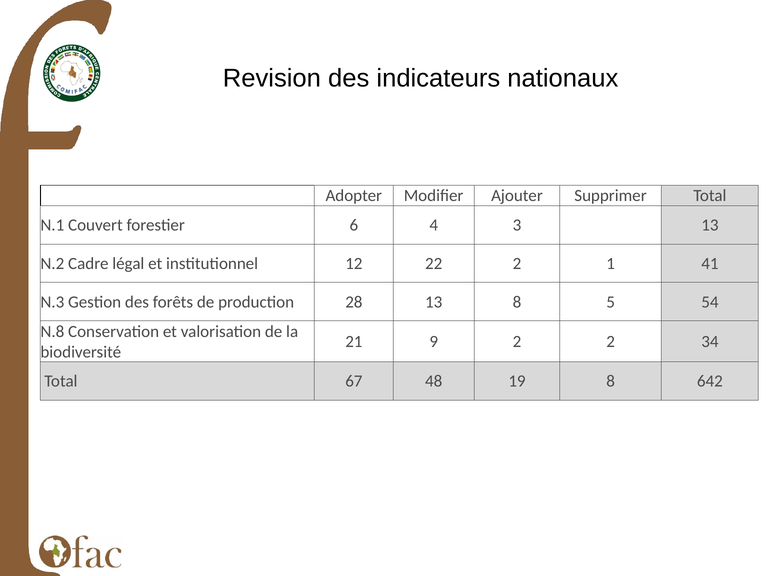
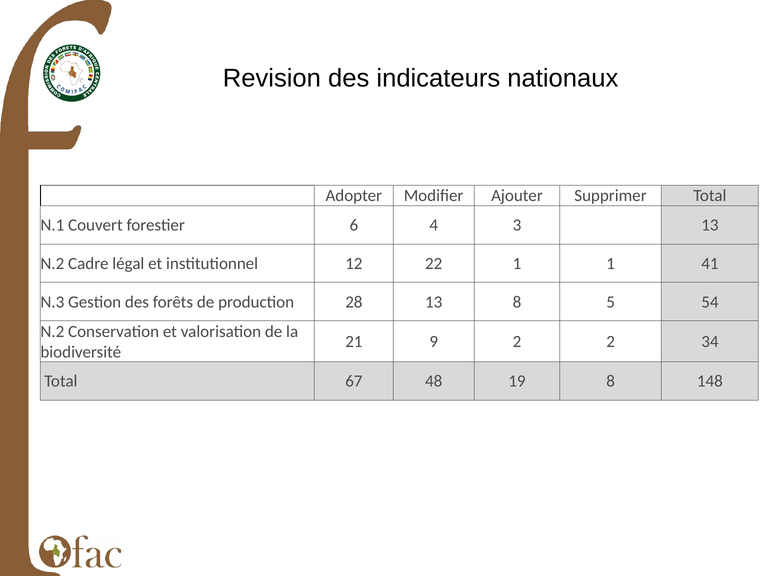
22 2: 2 -> 1 (517, 263)
N.8: N.8 -> N.2 (52, 331)
642: 642 -> 148 (710, 381)
